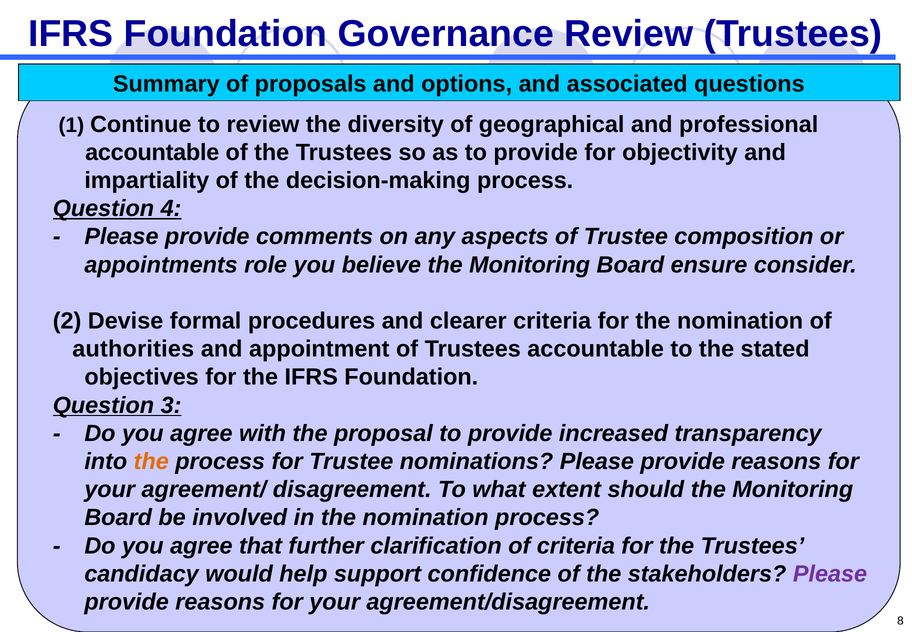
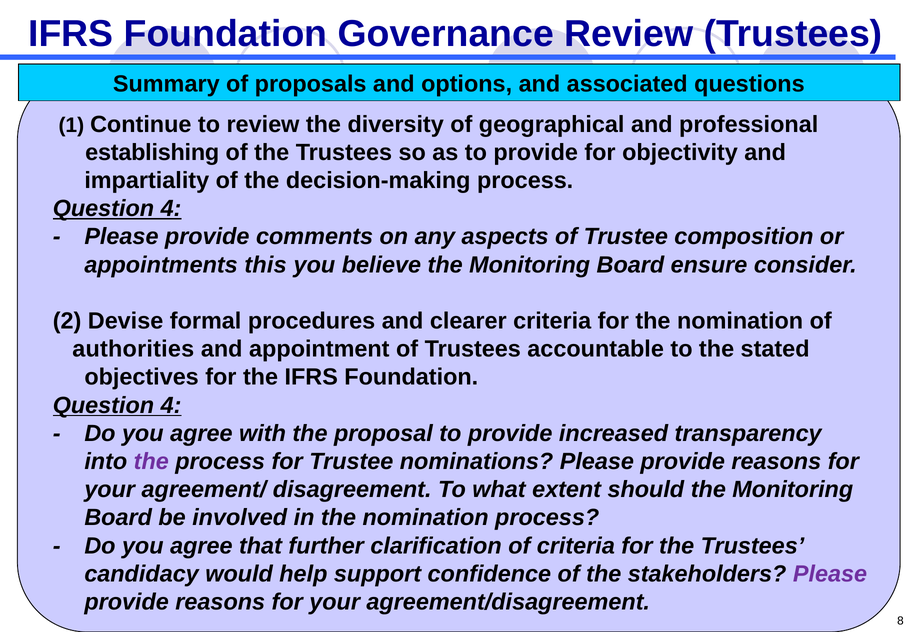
accountable: accountable -> establishing (152, 152)
role: role -> this (266, 265)
3: 3 -> 4 (171, 405)
the colour: orange -> purple (151, 461)
